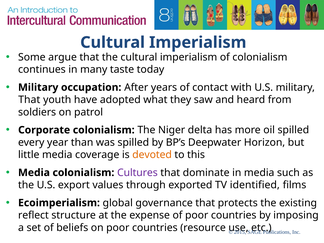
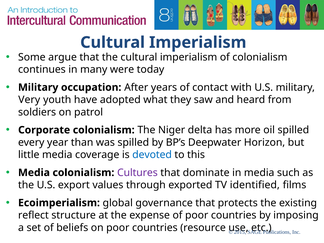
taste: taste -> were (122, 70)
That: That -> Very (29, 100)
devoted colour: orange -> blue (152, 155)
